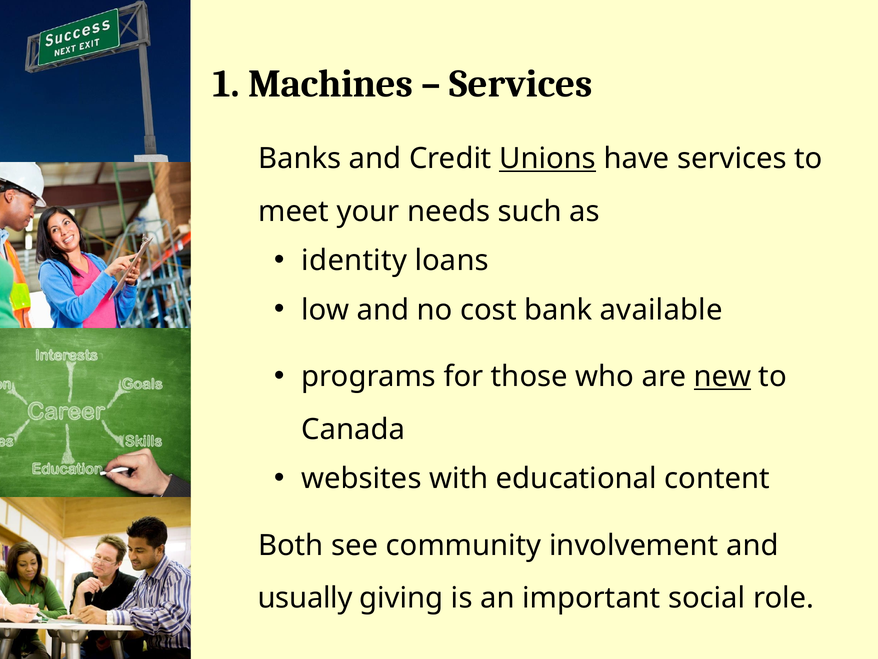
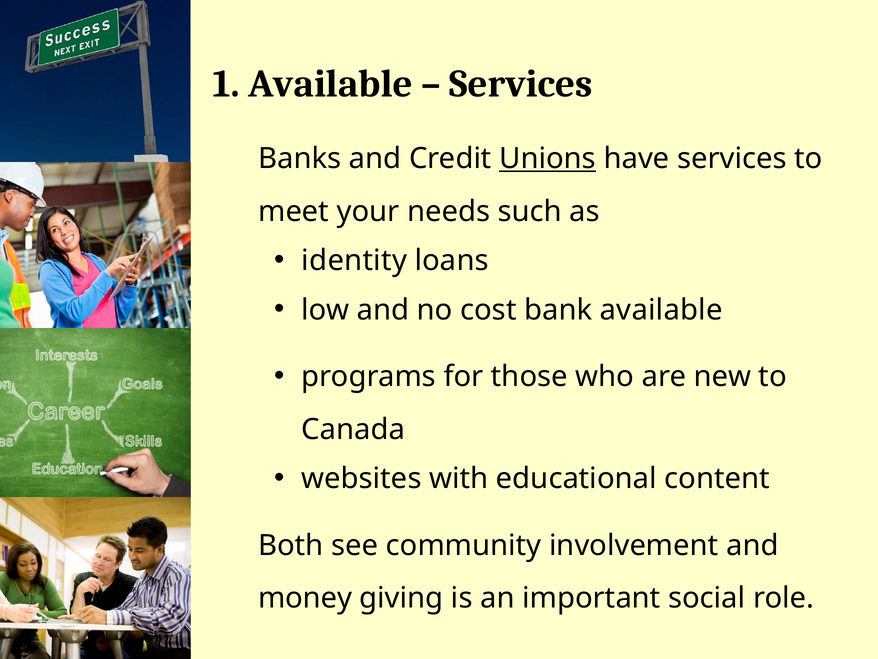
1 Machines: Machines -> Available (330, 84)
new underline: present -> none (722, 376)
usually: usually -> money (305, 598)
